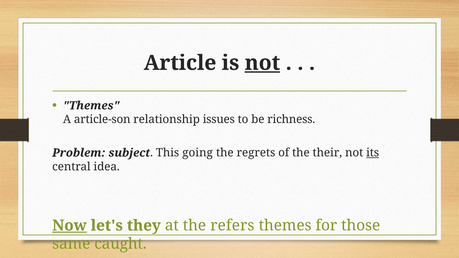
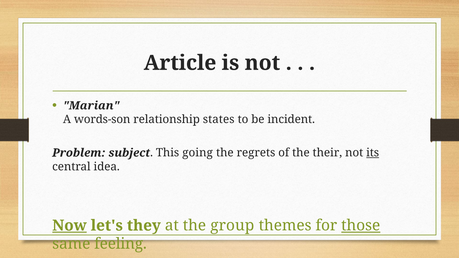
not underline: present -> none (262, 63)
Themes: Themes -> Marian (91, 106)
article-son: article-son -> words-son (102, 119)
issues: issues -> states (219, 119)
richness: richness -> incident (291, 119)
refers: refers -> group (232, 226)
those underline: none -> present (361, 226)
caught: caught -> feeling (120, 244)
